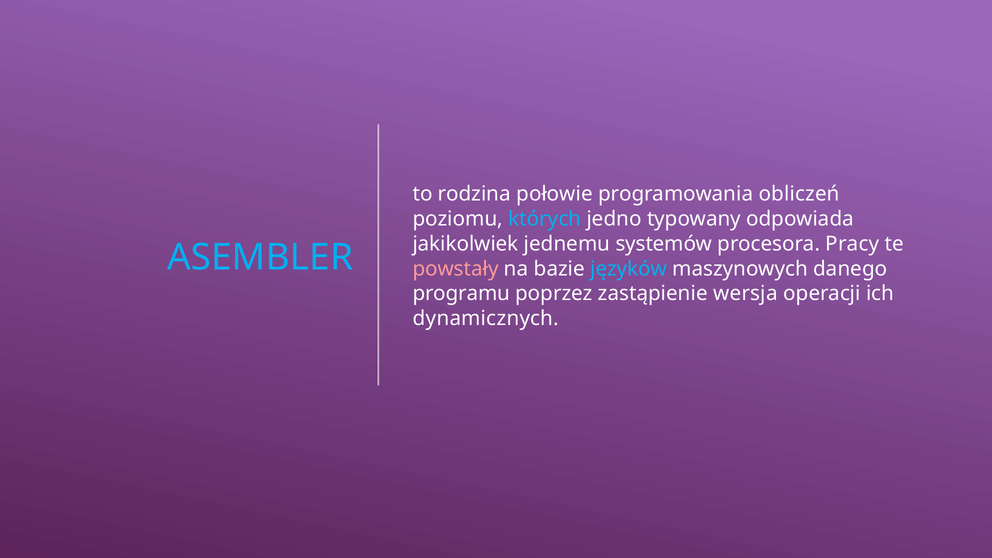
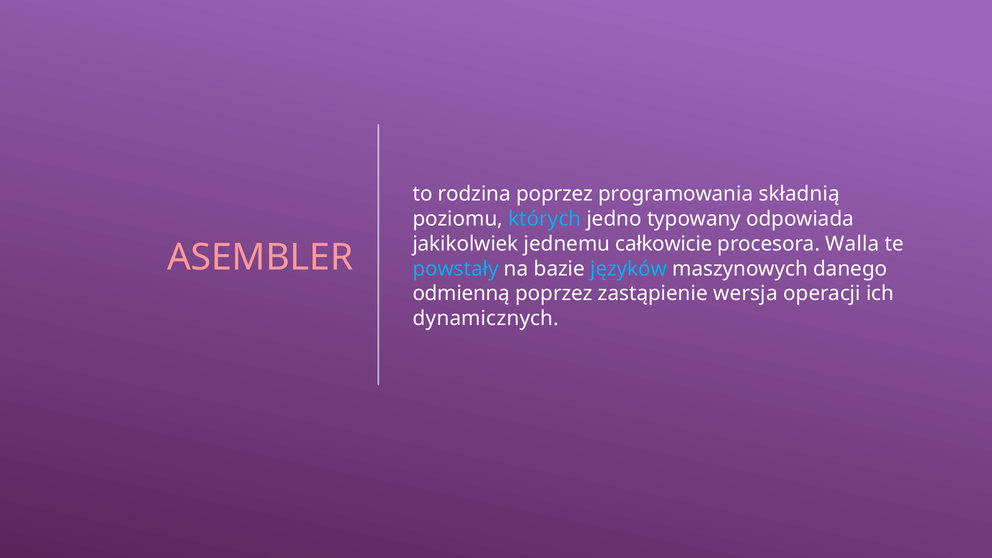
rodzina połowie: połowie -> poprzez (555, 194)
obliczeń: obliczeń -> składnią (799, 194)
systemów: systemów -> całkowicie (664, 244)
Pracy: Pracy -> Walla (852, 244)
ASEMBLER colour: light blue -> pink (260, 257)
powstały colour: pink -> light blue (456, 269)
programu: programu -> odmienną (461, 294)
